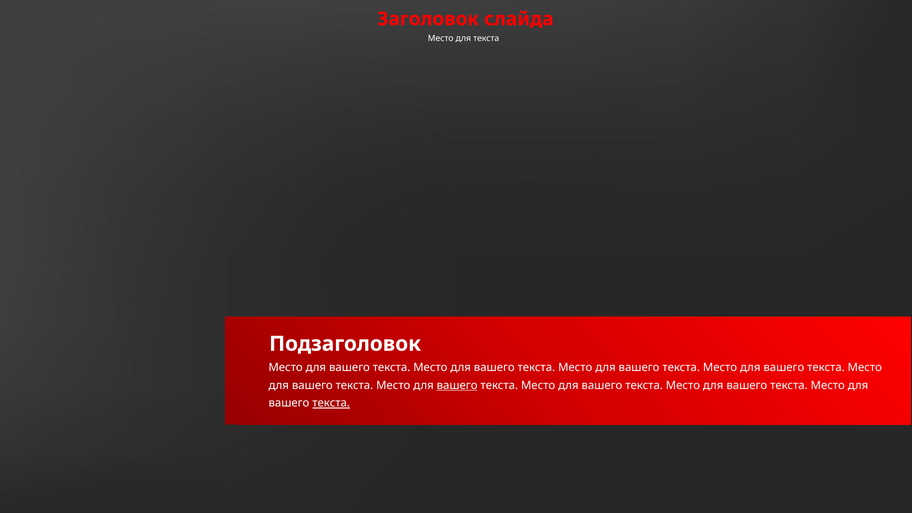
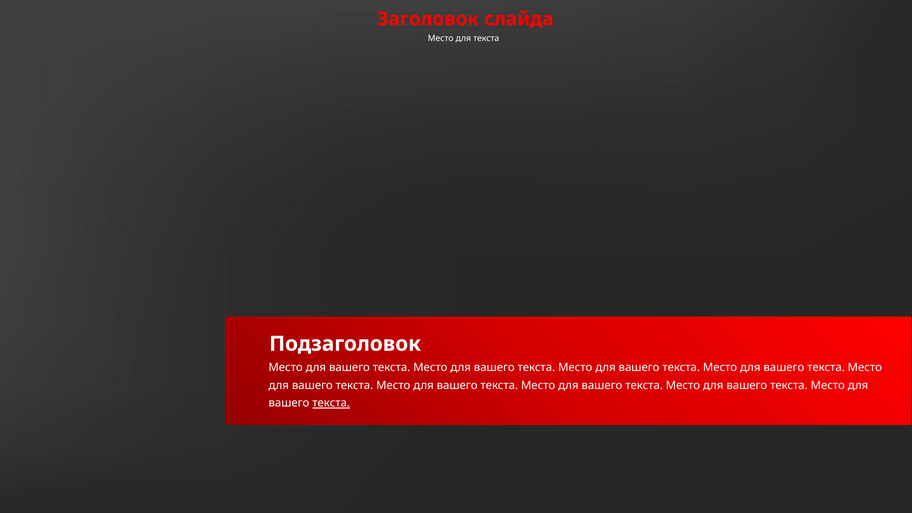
вашего underline: present -> none (457, 385)
